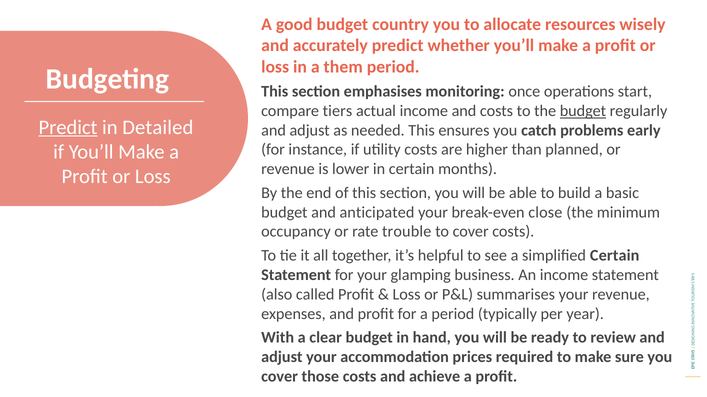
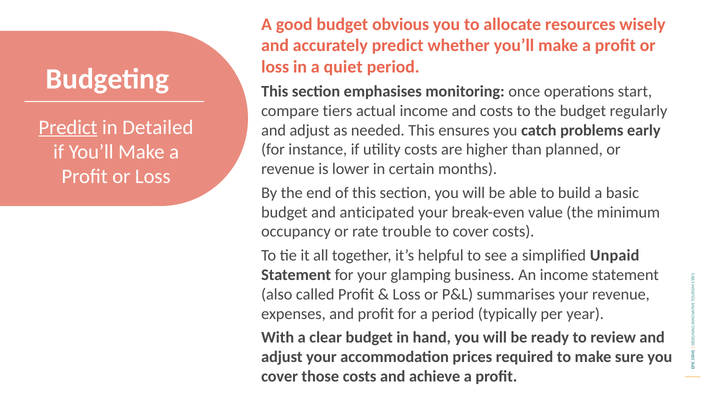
country: country -> obvious (401, 25)
them: them -> quiet (343, 67)
budget underline: present -> none (583, 111)
close: close -> value (546, 213)
simplified Certain: Certain -> Unpaid (615, 256)
